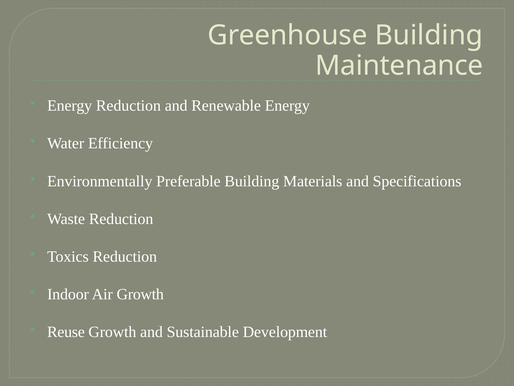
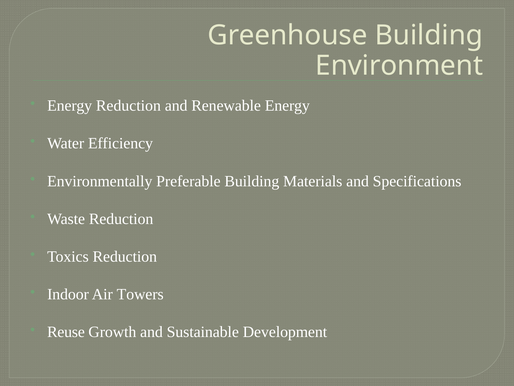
Maintenance: Maintenance -> Environment (399, 65)
Air Growth: Growth -> Towers (140, 294)
